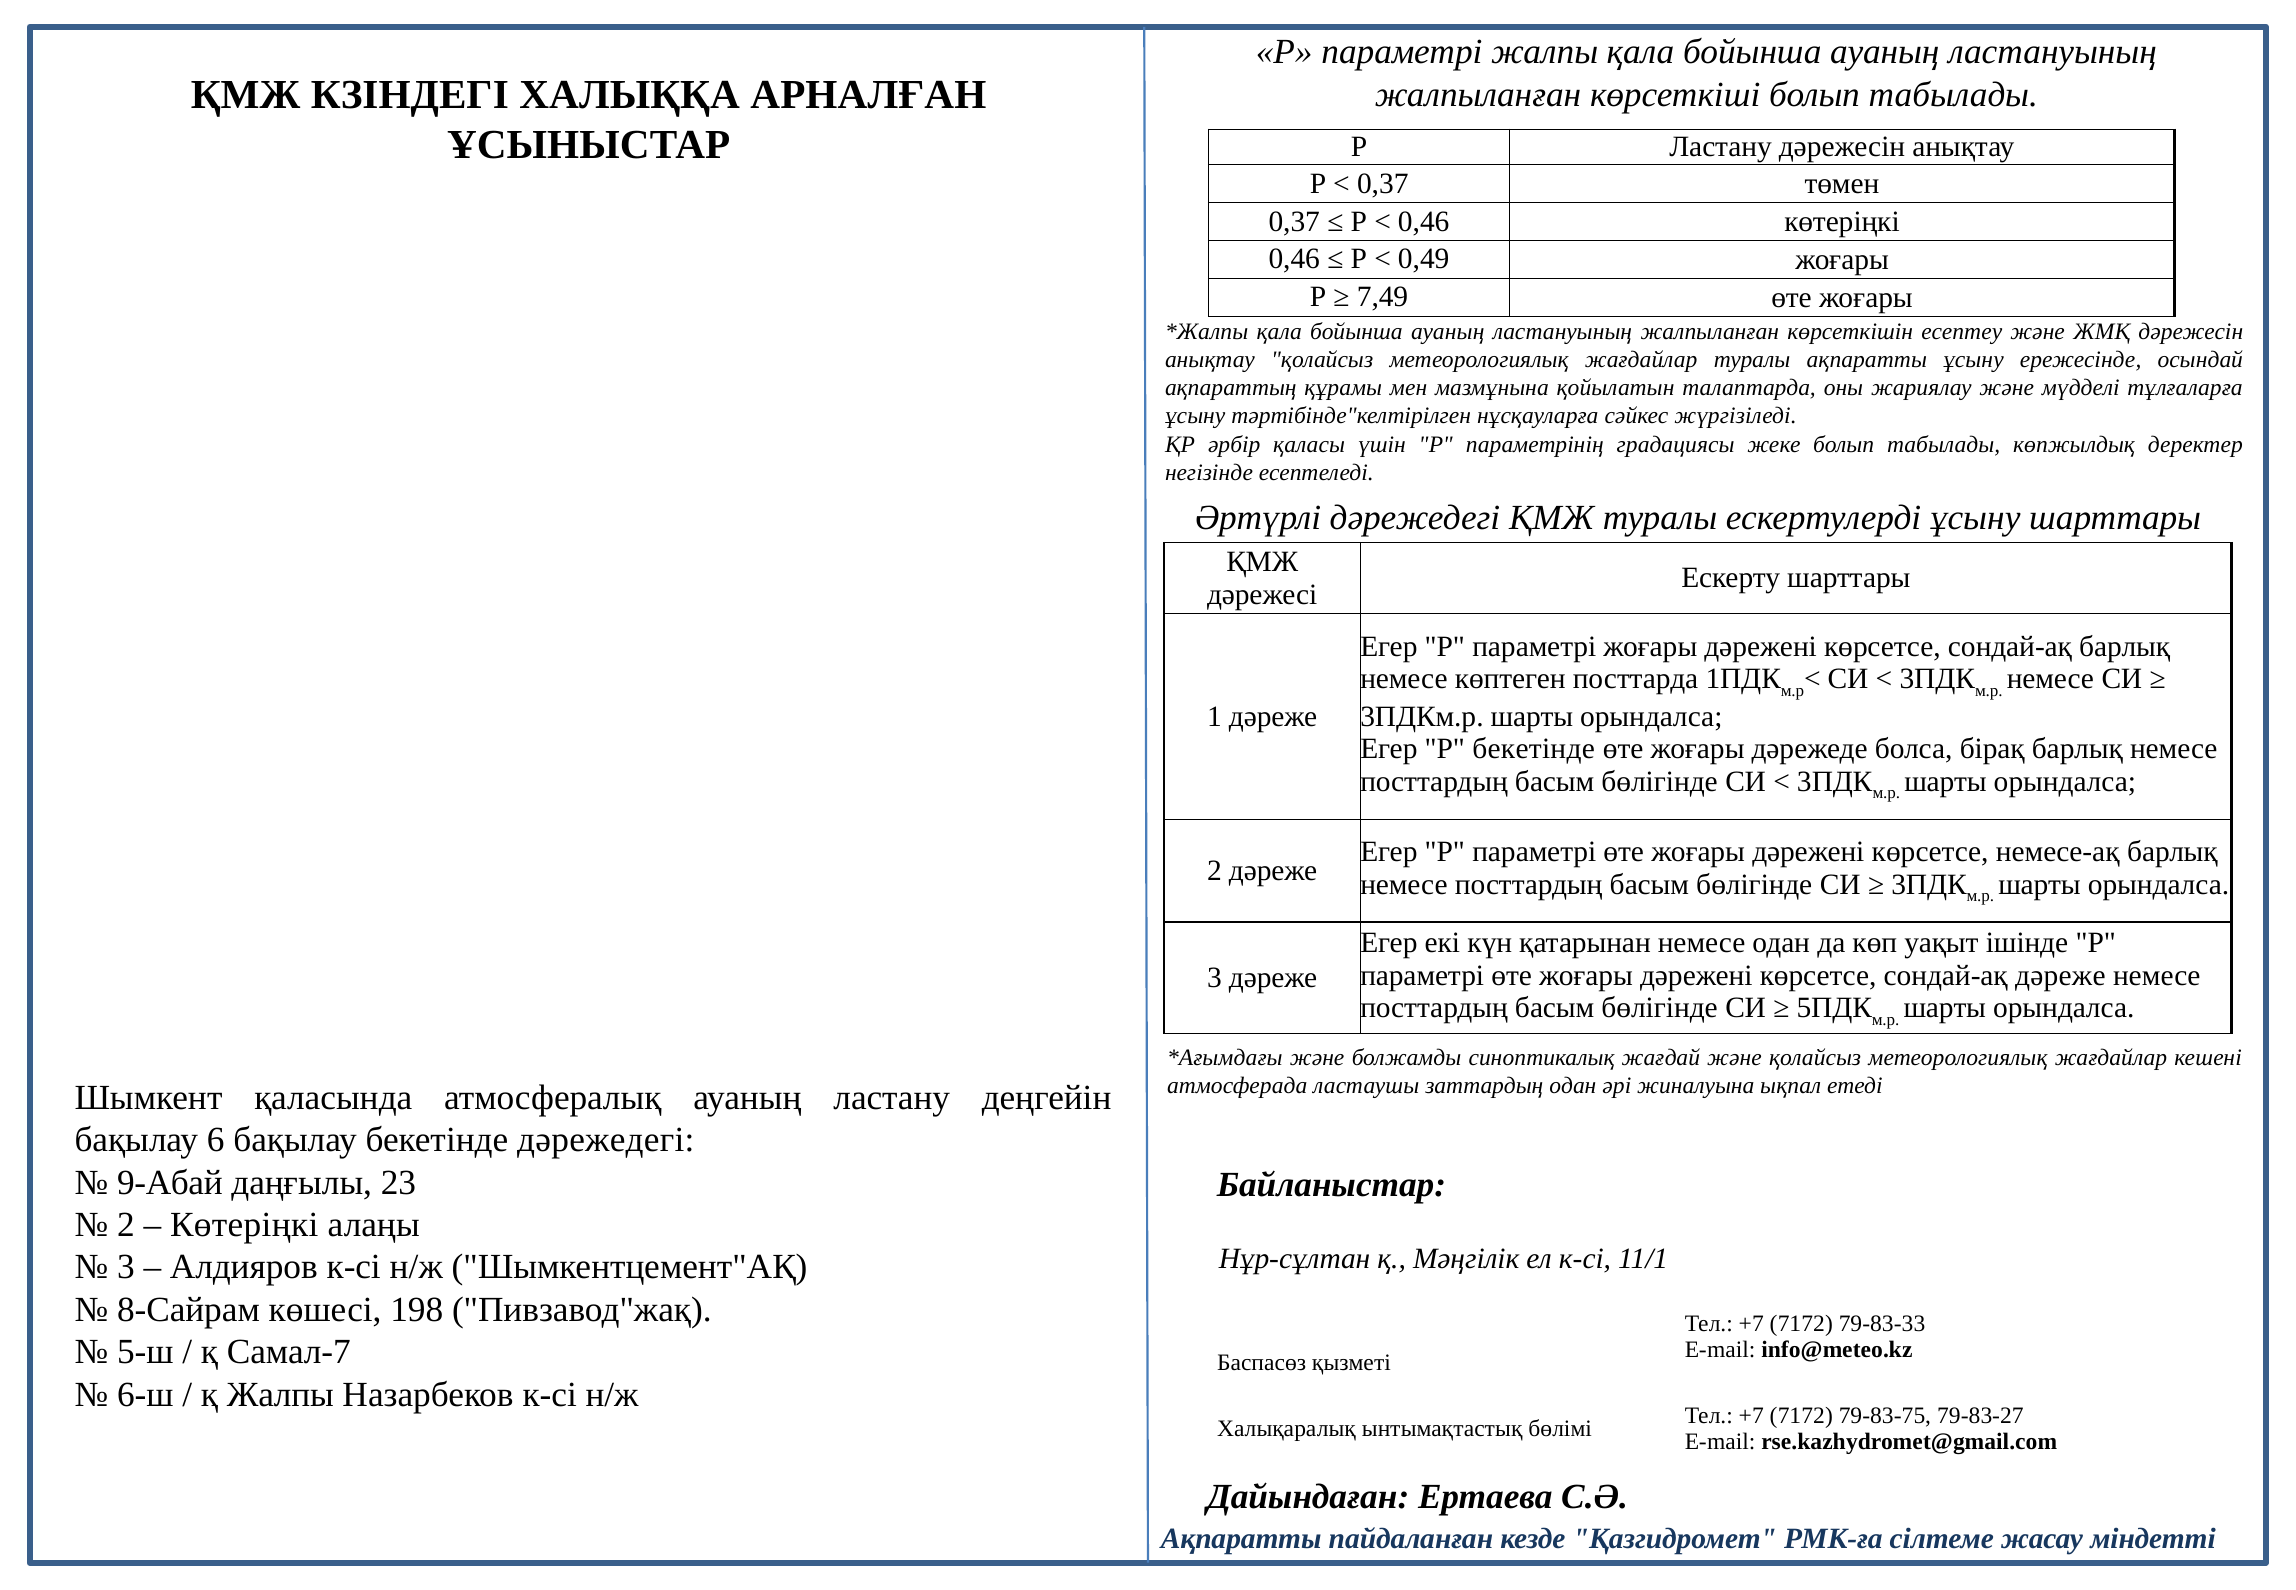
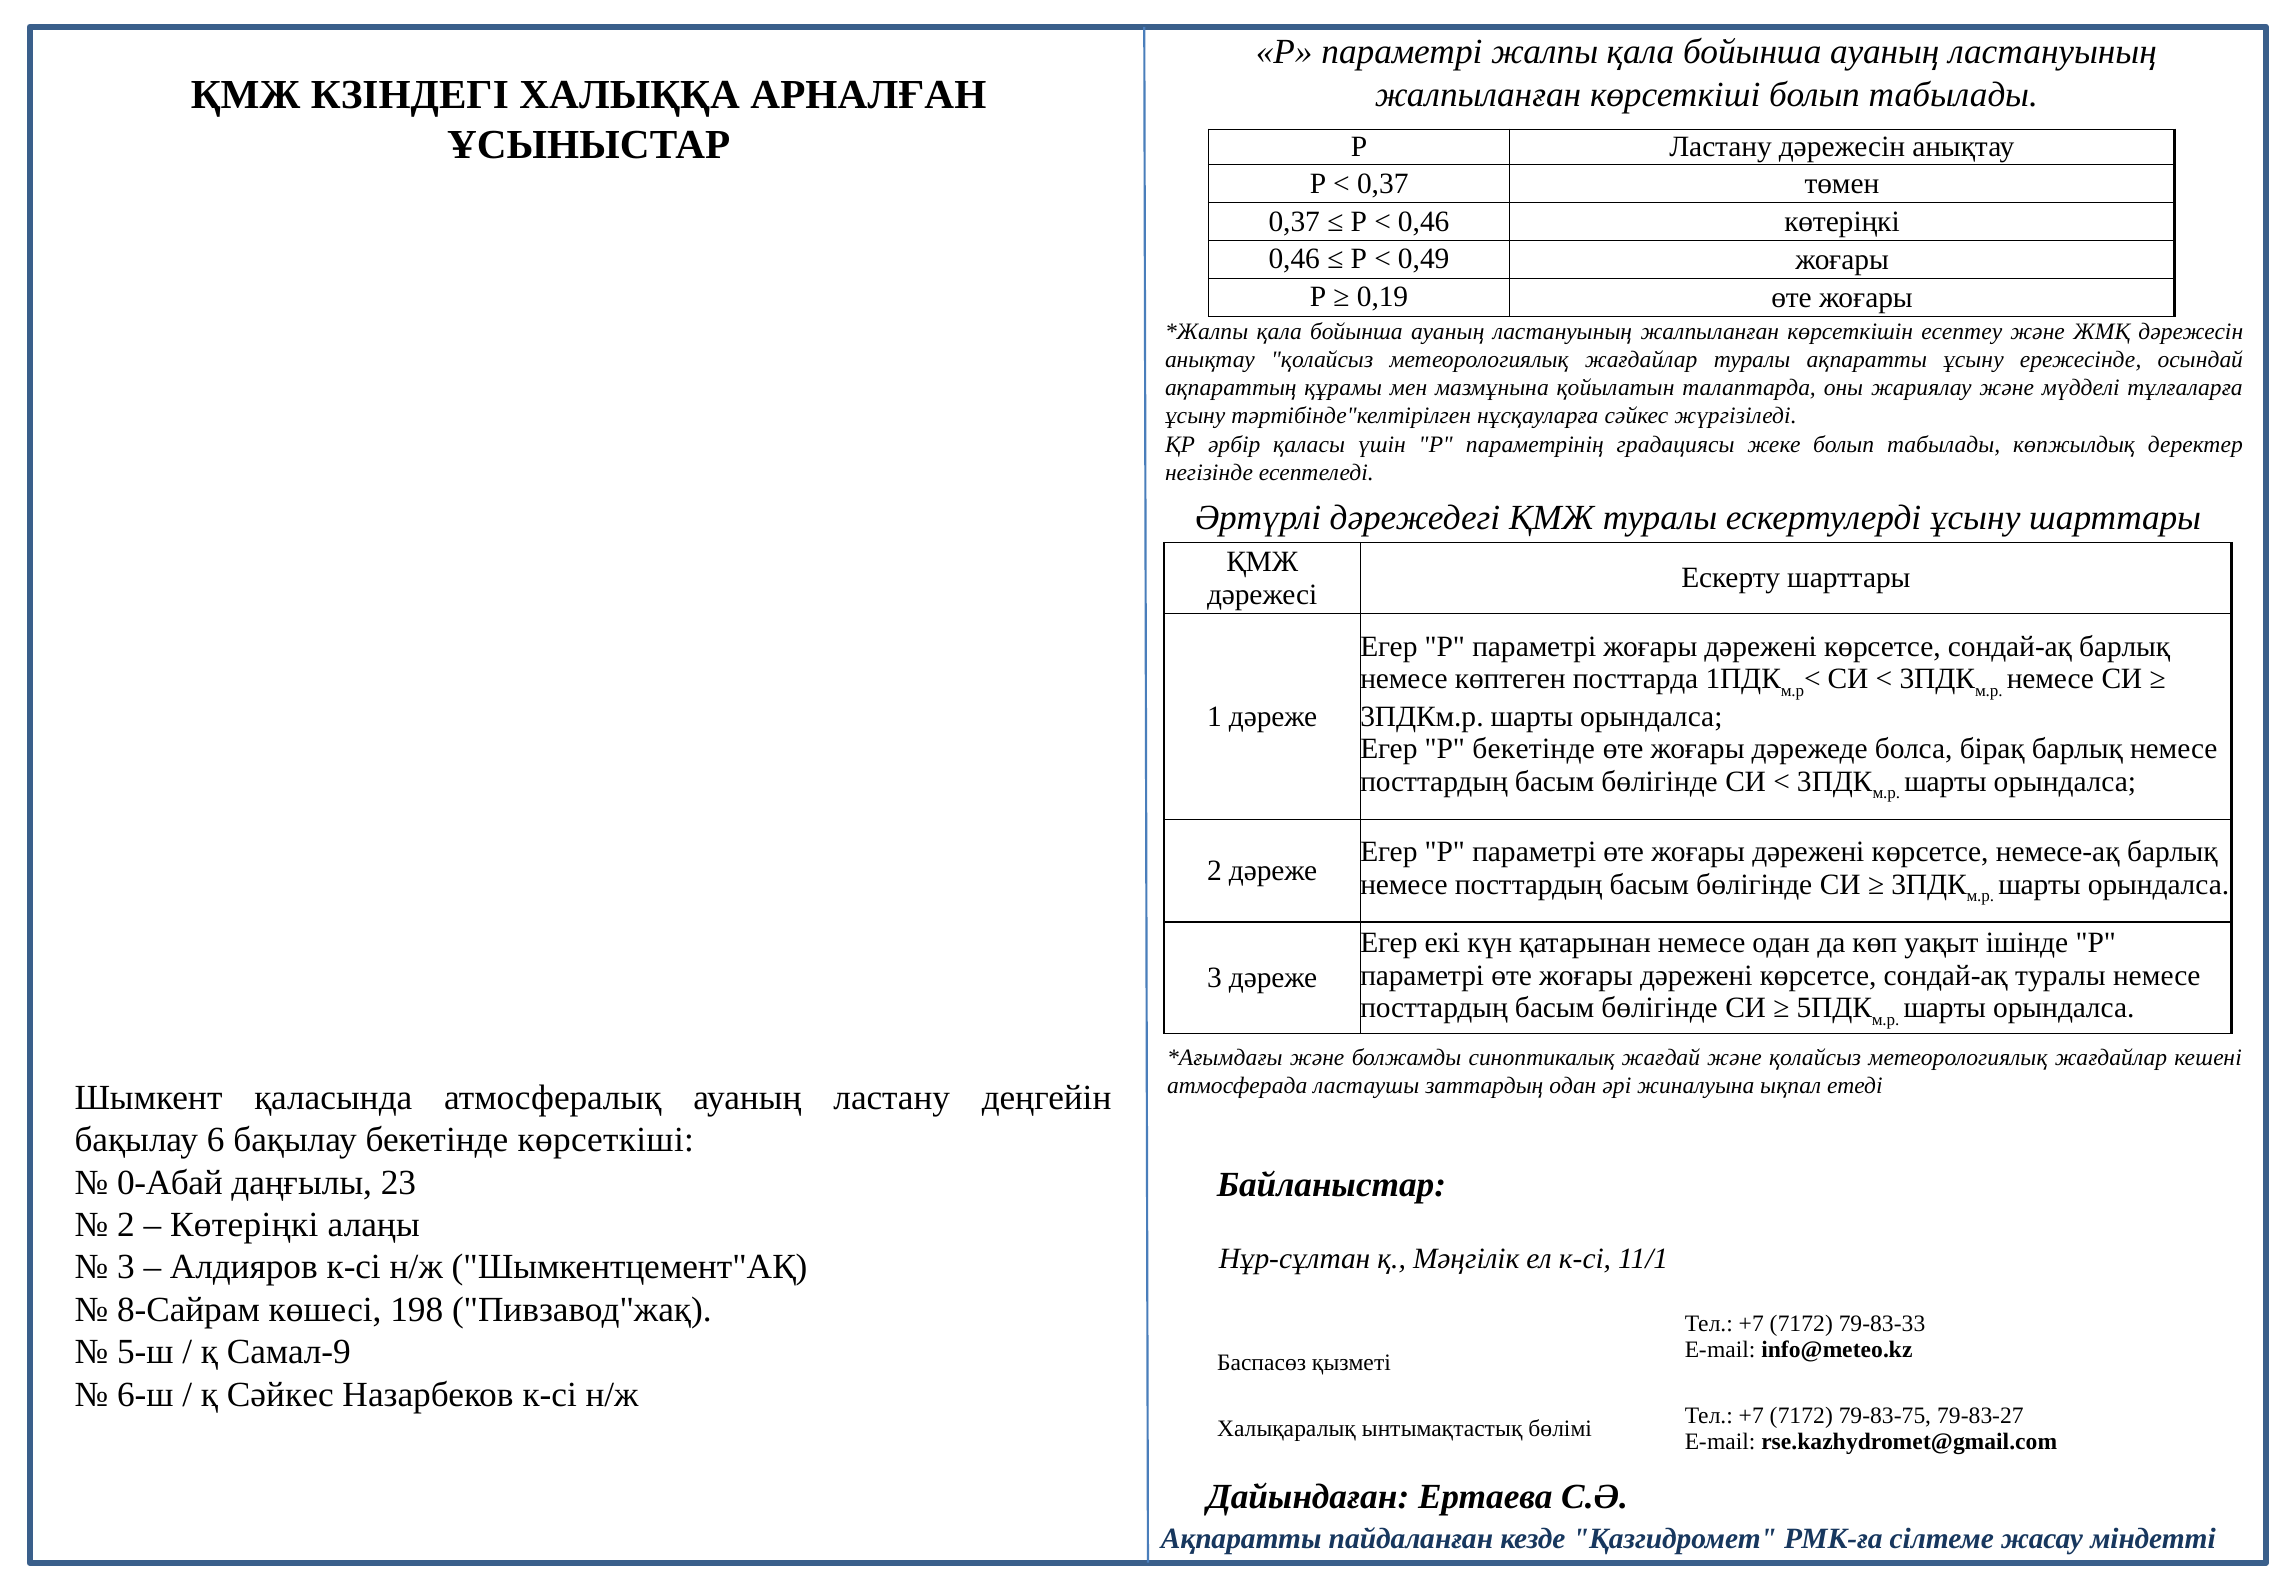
7,49: 7,49 -> 0,19 (1383, 297)
сондай-ақ дәреже: дәреже -> туралы (2060, 975)
бекетінде дәрежедегі: дәрежедегі -> көрсеткіші (606, 1140)
9-Абай: 9-Абай -> 0-Абай (170, 1182)
Самал-7: Самал-7 -> Самал-9 (289, 1352)
қ Жалпы: Жалпы -> Сәйкес (280, 1394)
